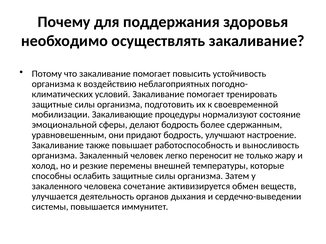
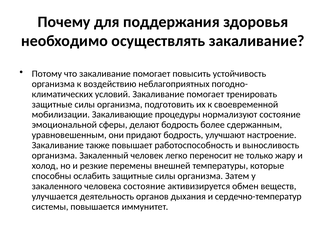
человека сочетание: сочетание -> состояние (144, 187)
сердечно-выведении: сердечно-выведении -> сердечно-температур (258, 197)
